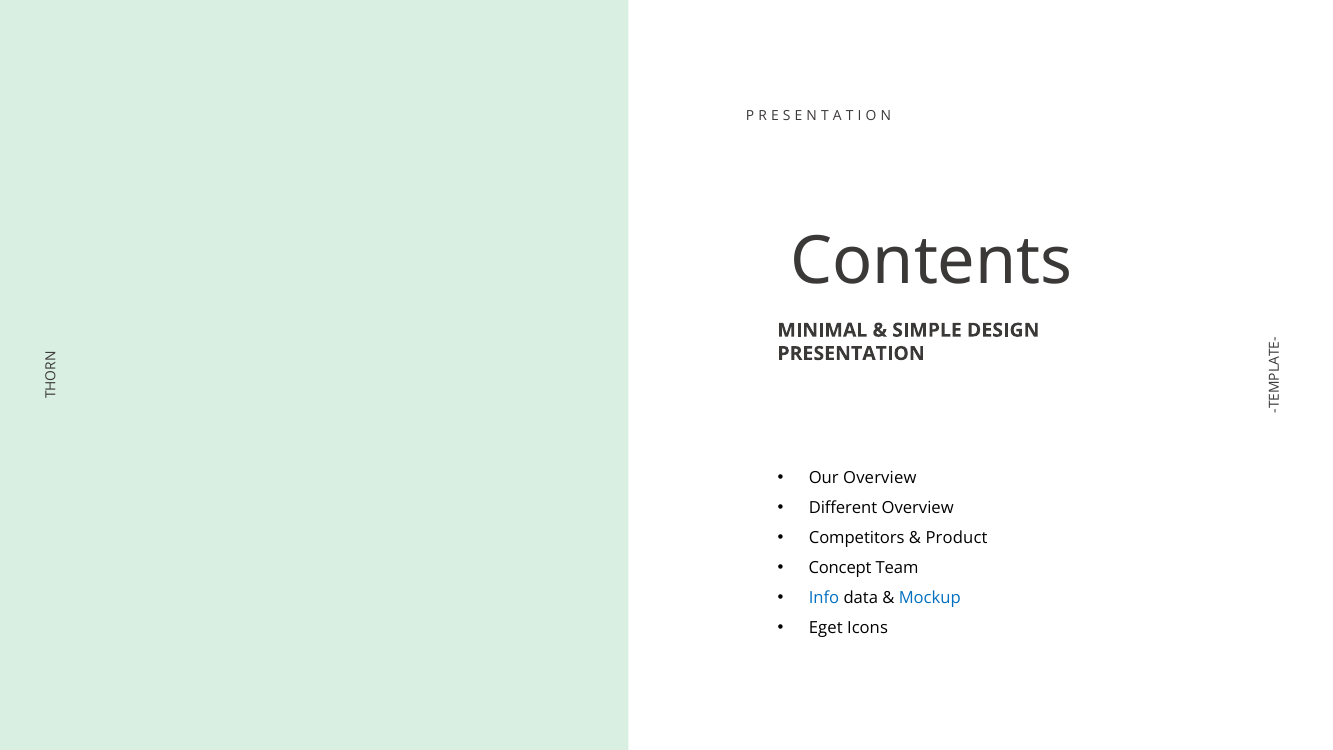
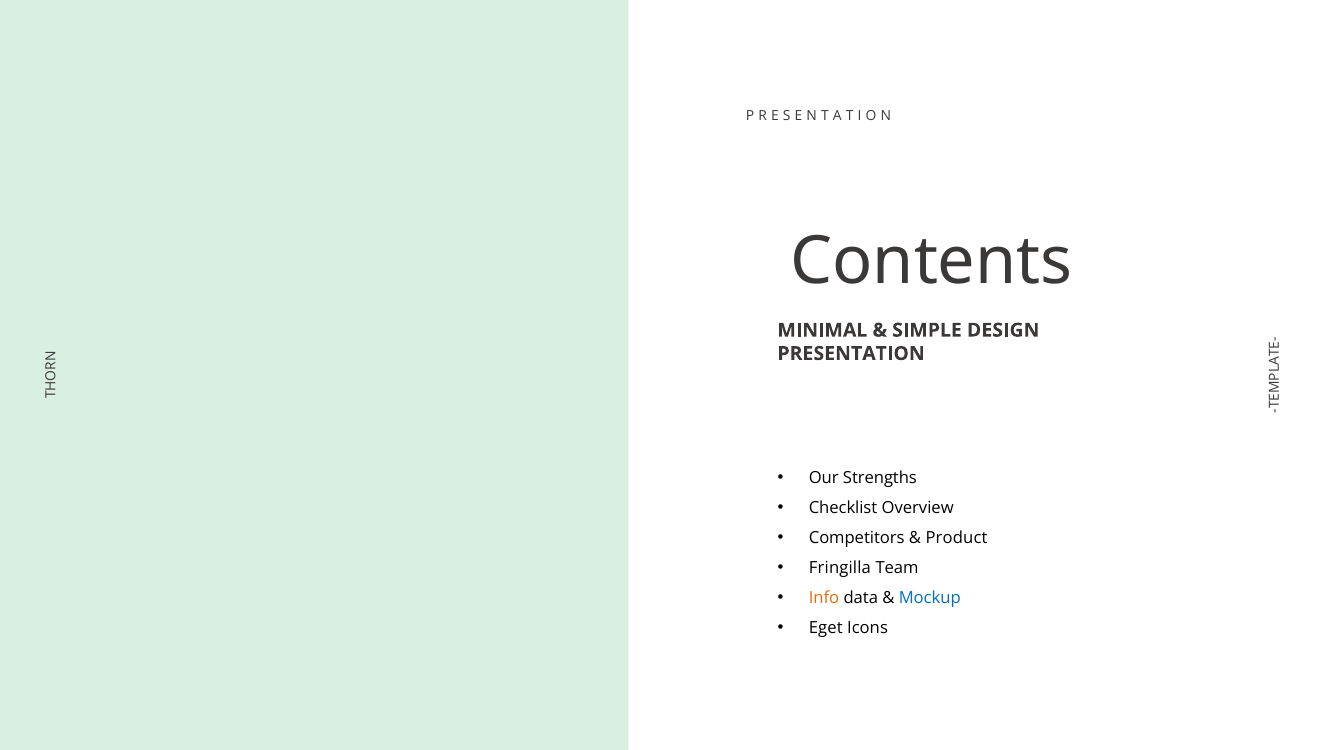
Our Overview: Overview -> Strengths (880, 478)
Different: Different -> Checklist (843, 508)
Concept: Concept -> Fringilla (840, 568)
Info colour: blue -> orange (824, 598)
